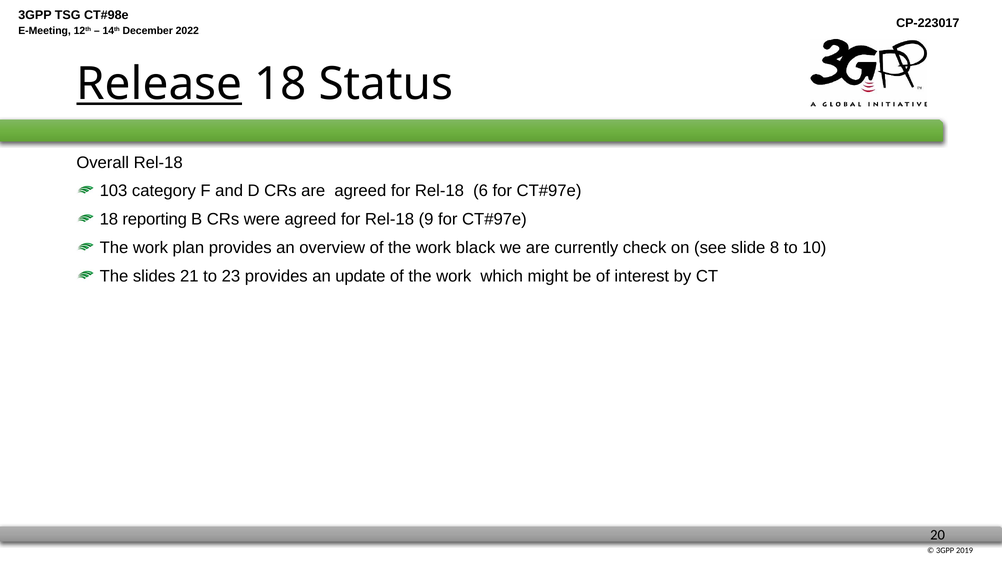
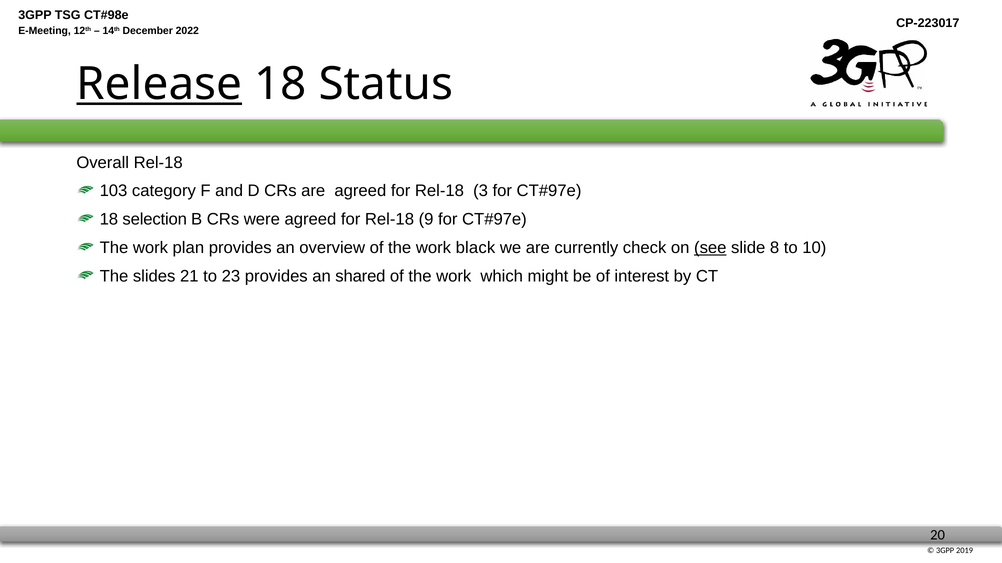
6: 6 -> 3 (481, 191)
reporting: reporting -> selection (155, 220)
see underline: none -> present (710, 248)
update: update -> shared (360, 277)
